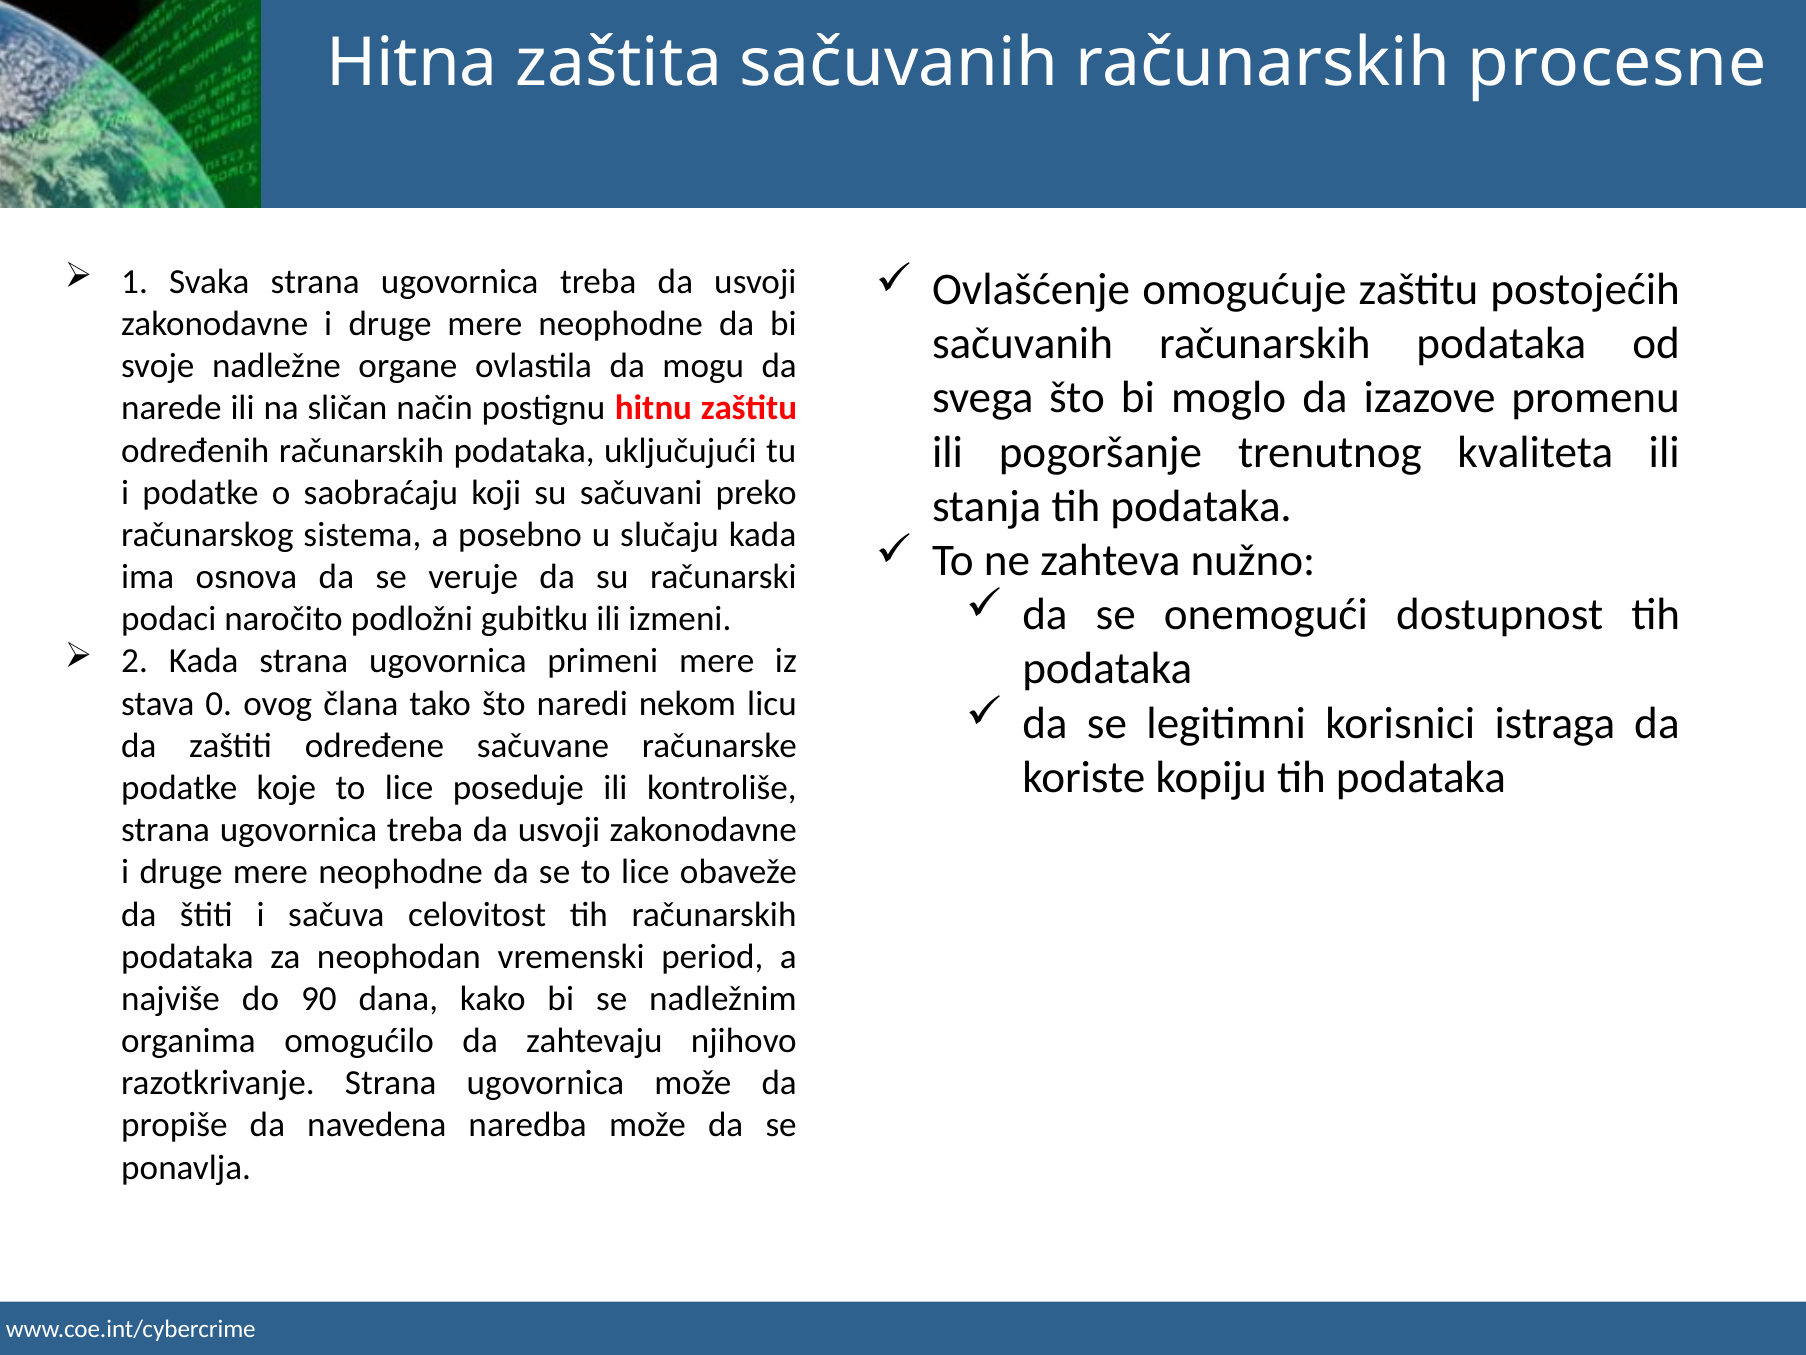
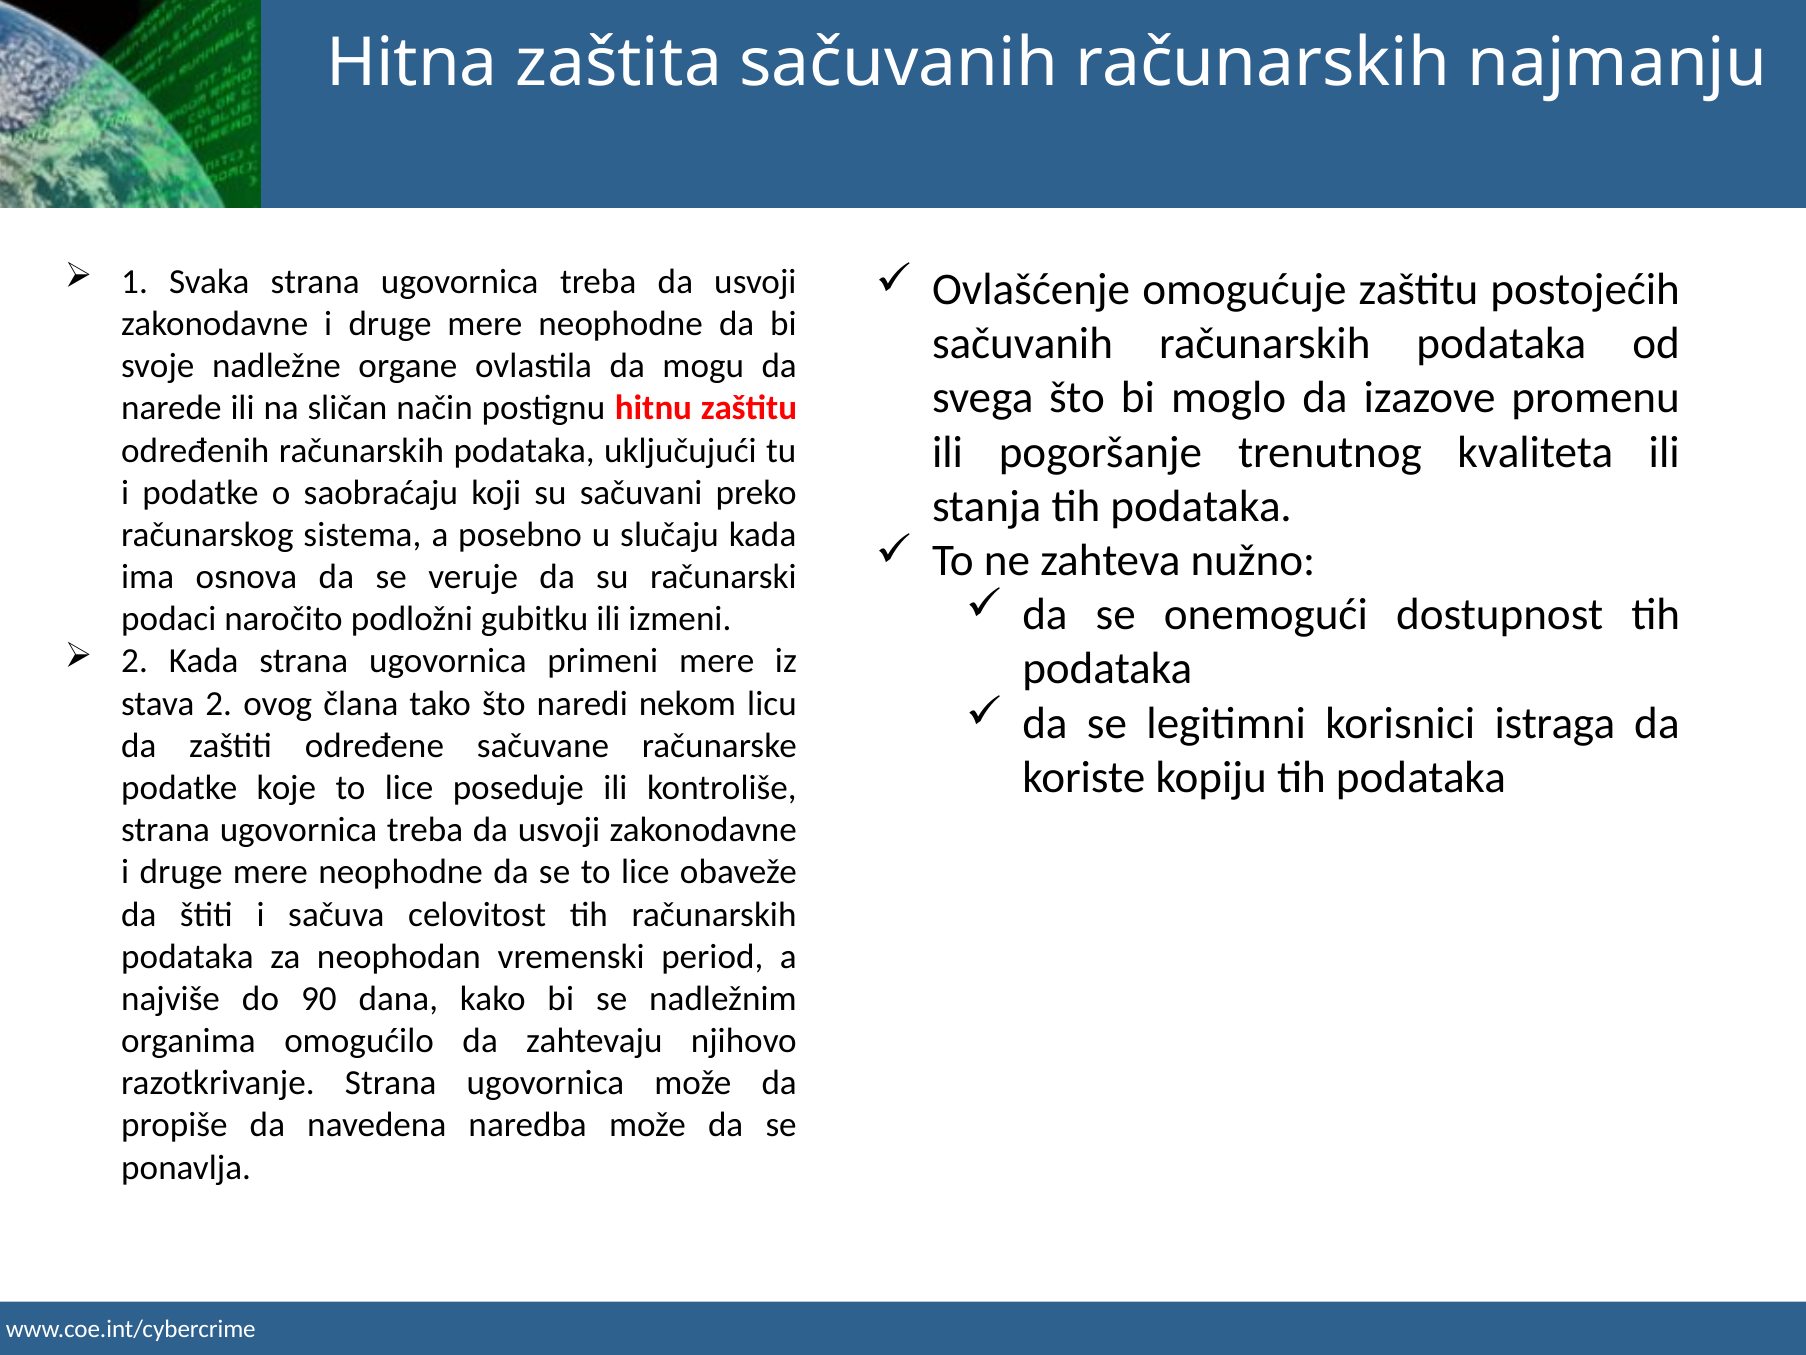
procesne: procesne -> najmanju (1618, 63)
stava 0: 0 -> 2 (219, 703)
